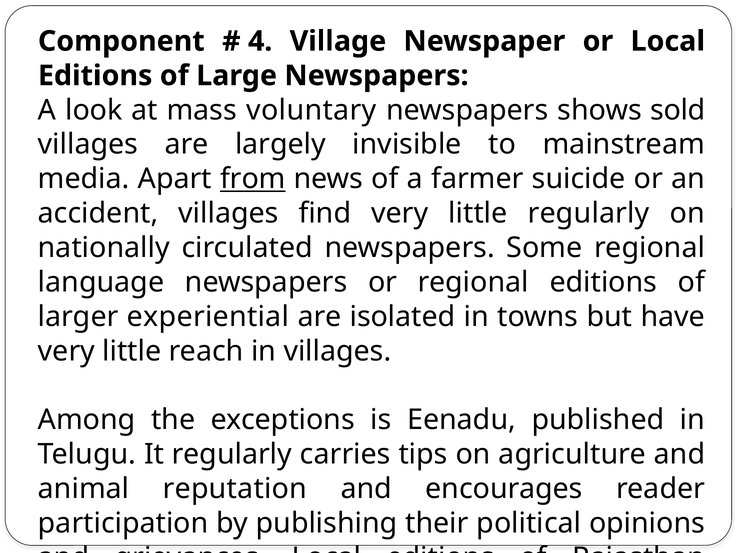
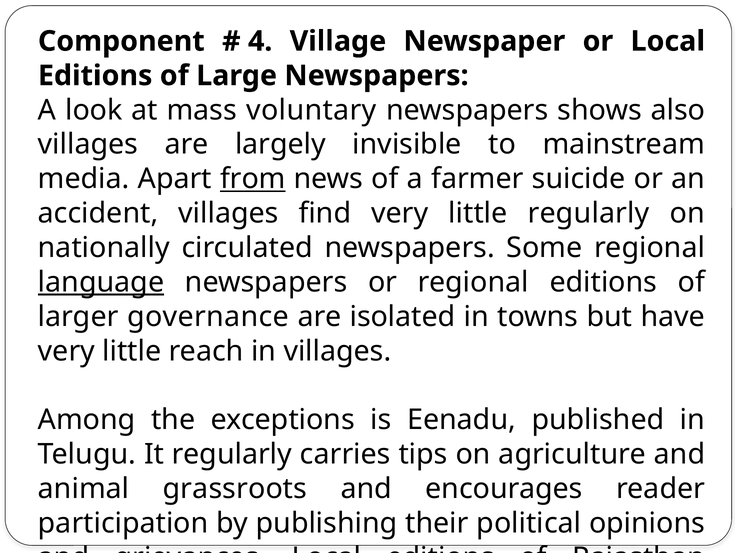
sold: sold -> also (678, 110)
language underline: none -> present (101, 282)
experiential: experiential -> governance (208, 317)
reputation: reputation -> grassroots (235, 489)
